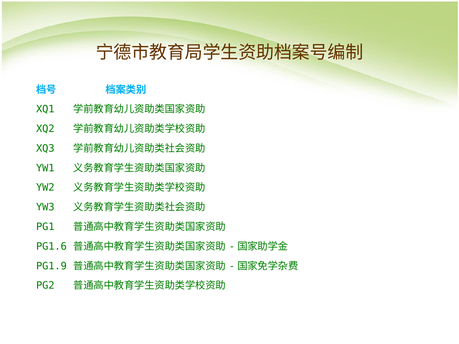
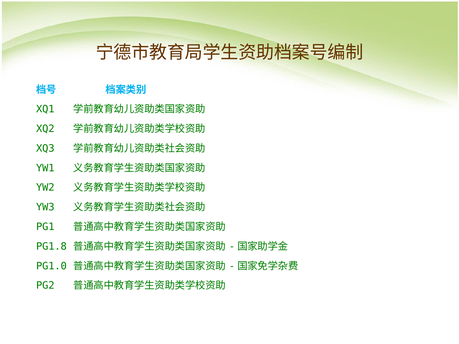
PG1.6: PG1.6 -> PG1.8 (51, 247)
PG1.9: PG1.9 -> PG1.0 (51, 266)
